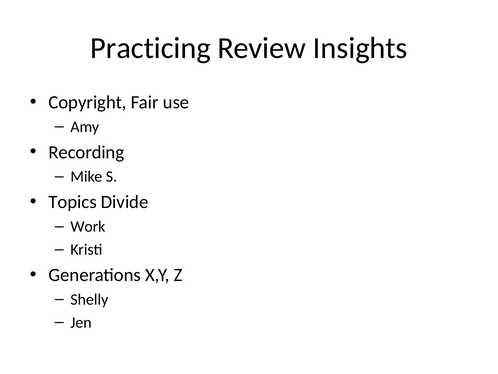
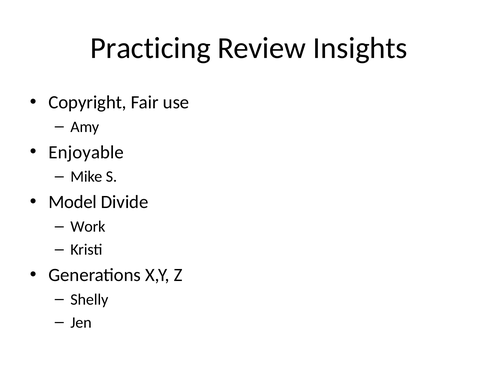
Recording: Recording -> Enjoyable (86, 152)
Topics: Topics -> Model (73, 202)
